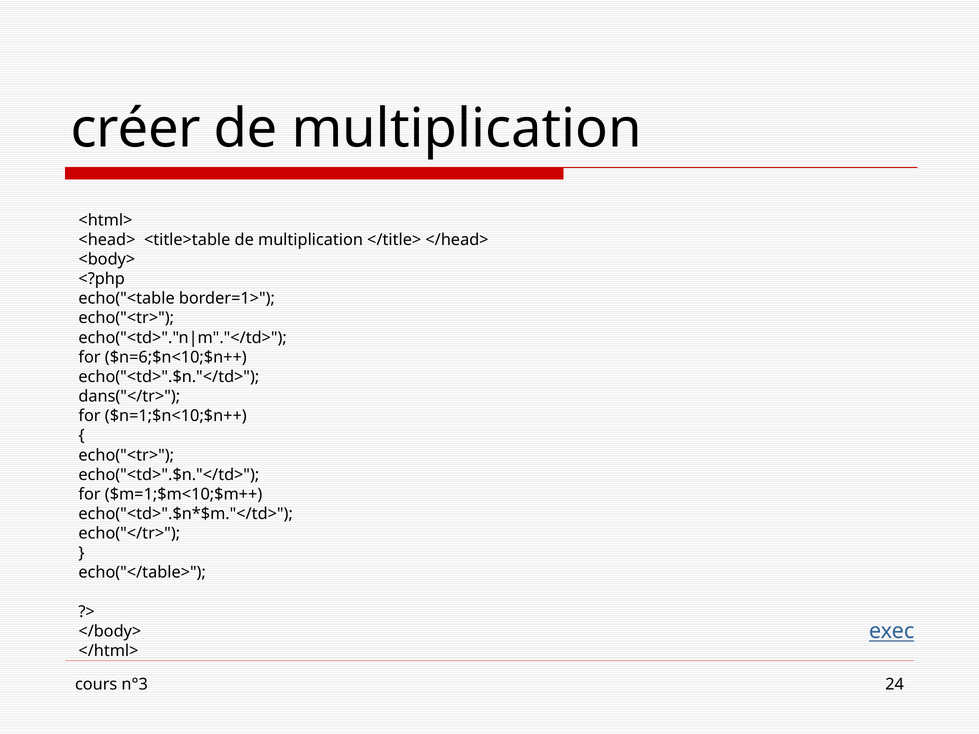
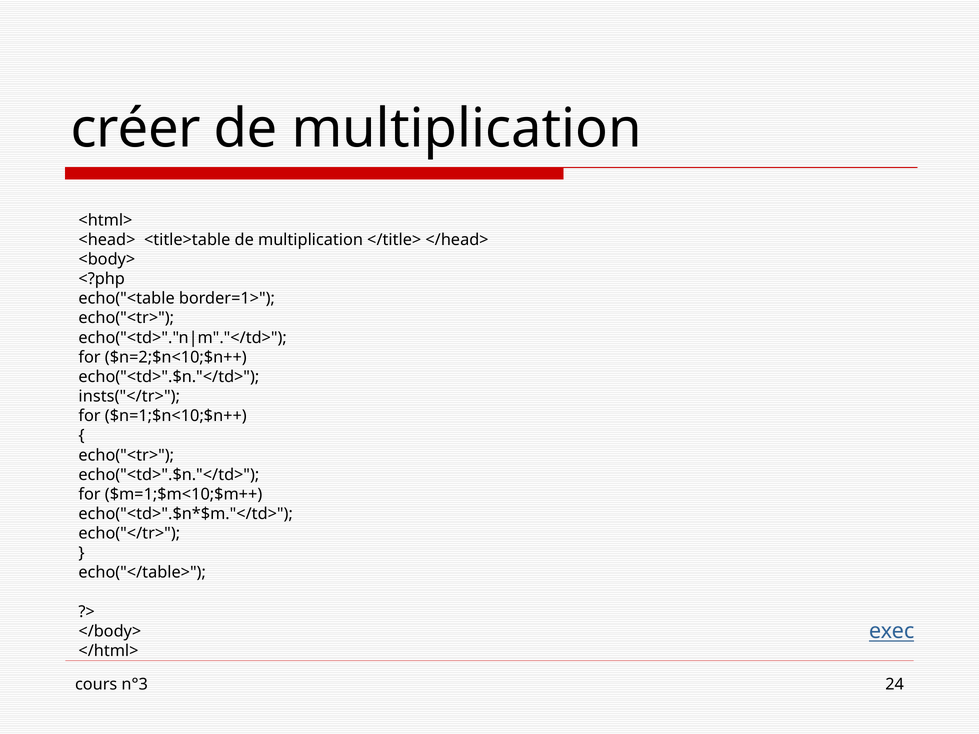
$n=6;$n<10;$n++: $n=6;$n<10;$n++ -> $n=2;$n<10;$n++ (176, 357)
dans("</tr>: dans("</tr> -> insts("</tr> (129, 397)
